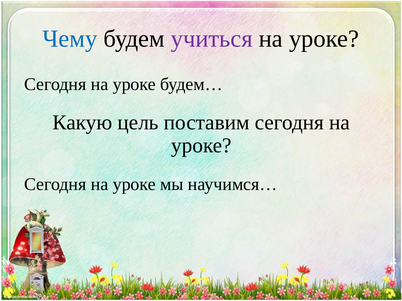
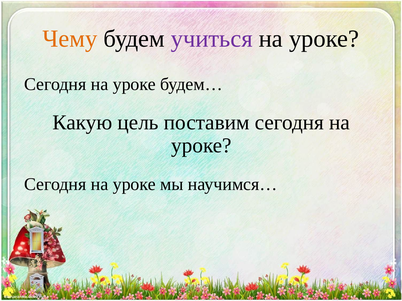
Чему colour: blue -> orange (70, 39)
